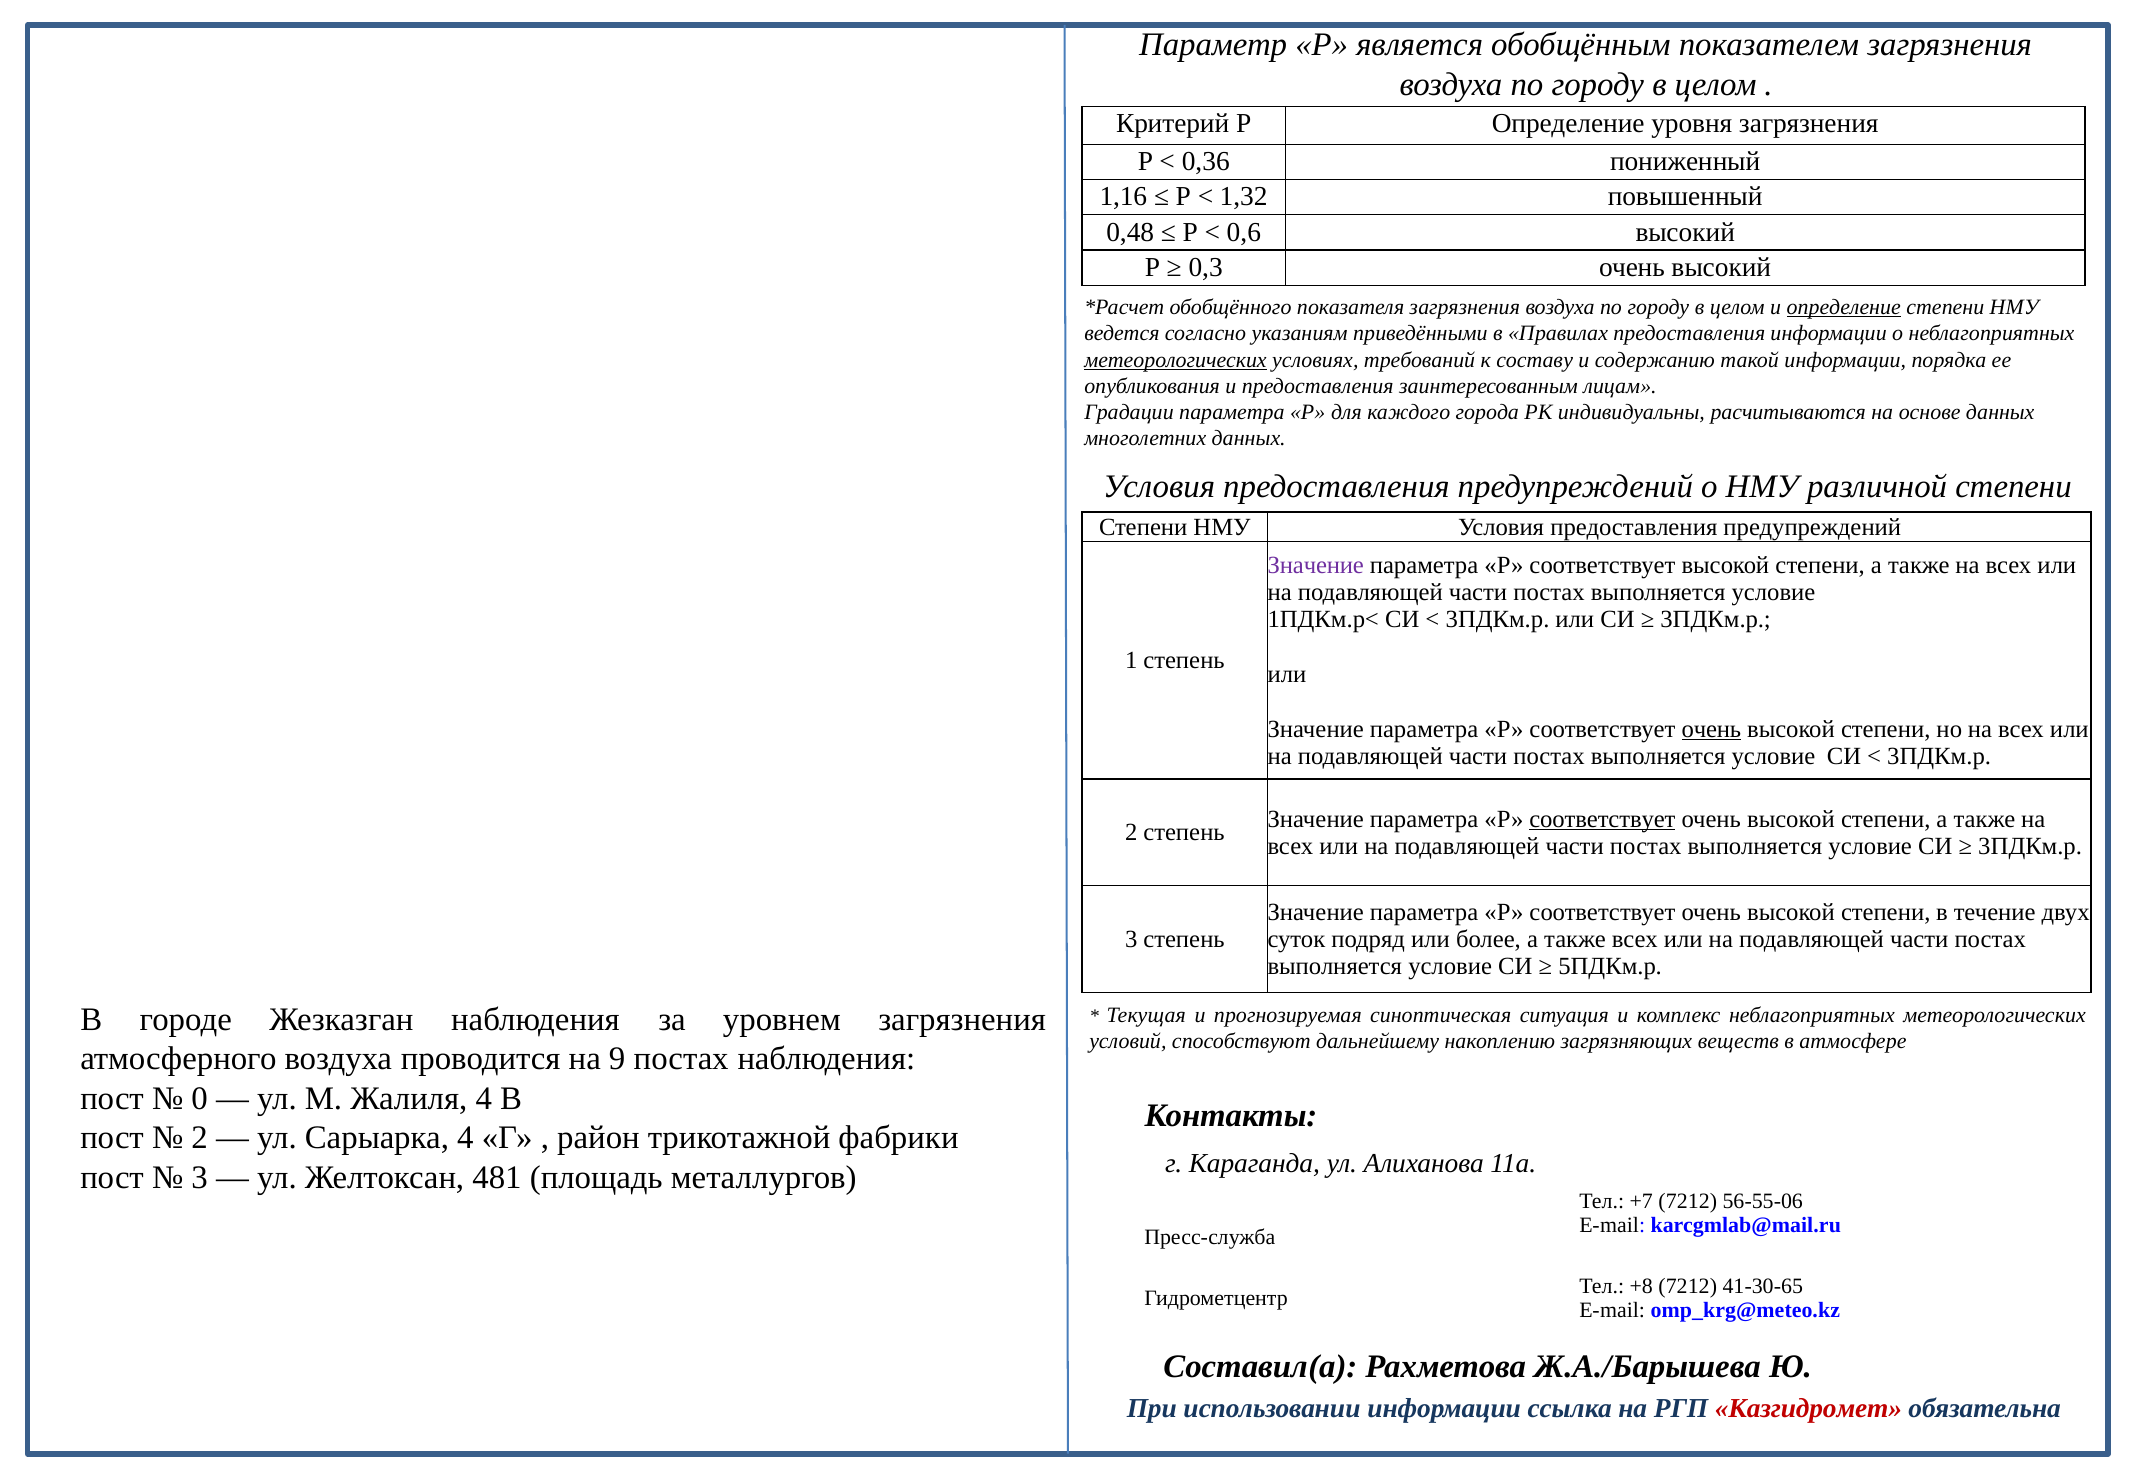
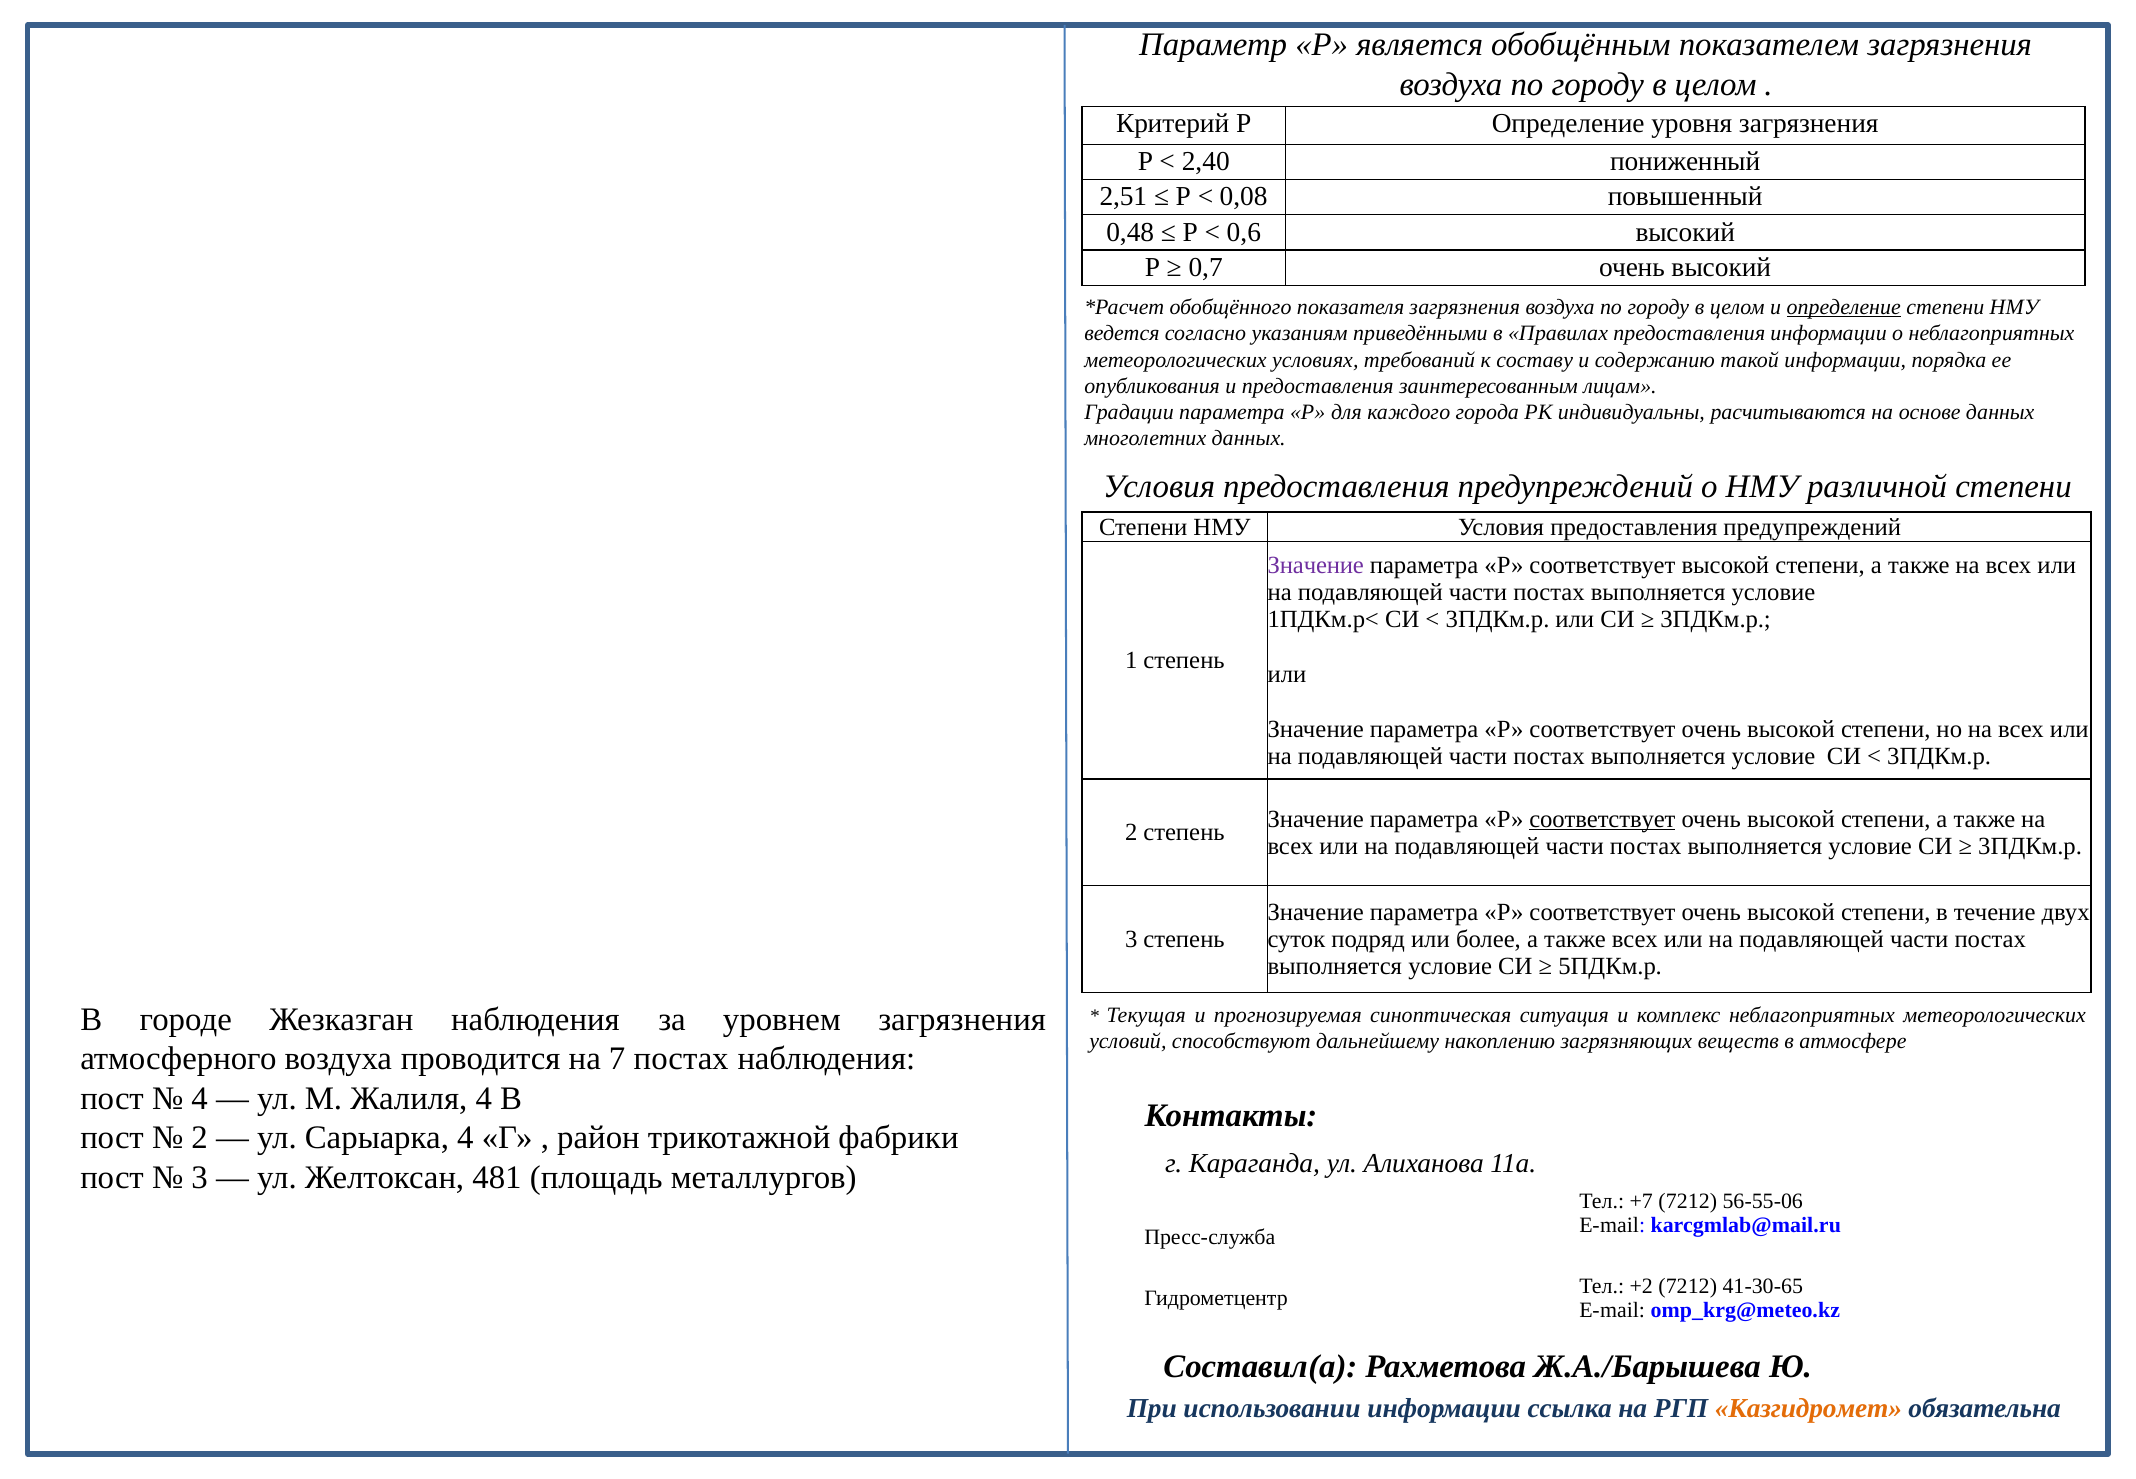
0,36: 0,36 -> 2,40 (1206, 162)
1,16: 1,16 -> 2,51 (1123, 197)
1,32: 1,32 -> 0,08 (1244, 197)
0,3: 0,3 -> 0,7 (1206, 267)
метеорологических underline: present -> none (1176, 360)
очень underline: present -> none (1711, 729)
9: 9 -> 7 (617, 1059)
0: 0 -> 4 (200, 1098)
+8: +8 -> +2 (1641, 1286)
Казгидромет colour: red -> orange (1808, 1408)
